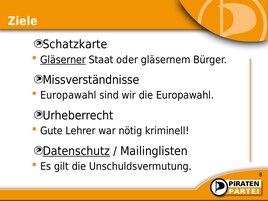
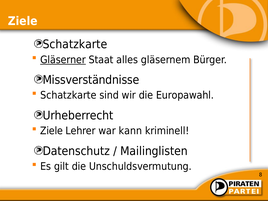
oder: oder -> alles (127, 60)
Europawahl: Europawahl -> Schatzkarte (68, 95)
Gute: Gute -> Ziele (52, 131)
nötig: nötig -> kann (130, 131)
Datenschutz underline: present -> none (76, 151)
